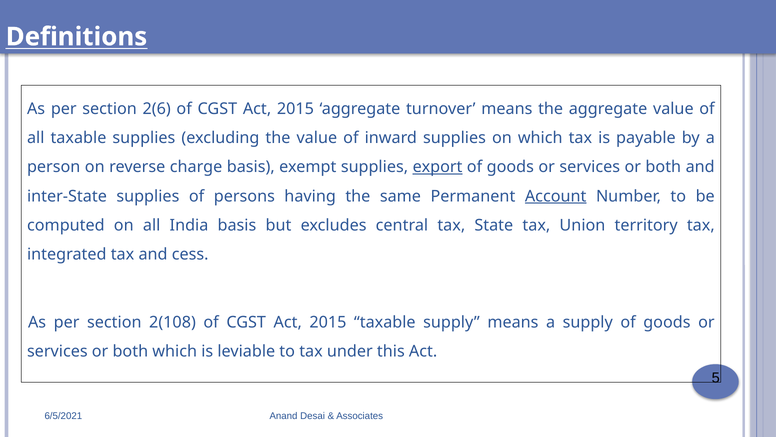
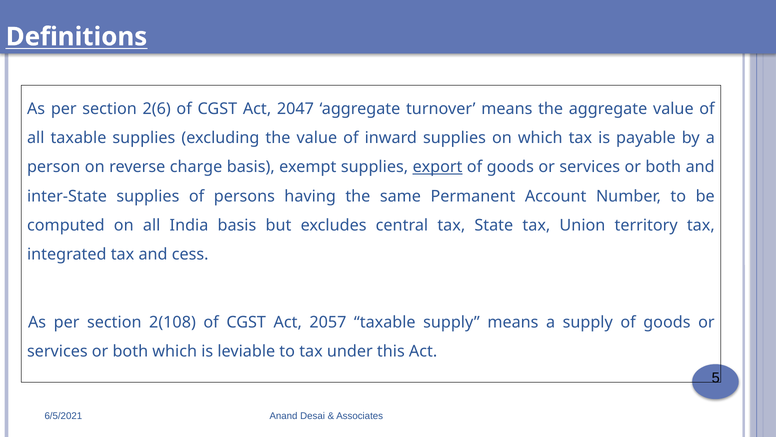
2015: 2015 -> 2047 (295, 109)
Account underline: present -> none (556, 196)
2015: 2015 -> 2057 (328, 322)
